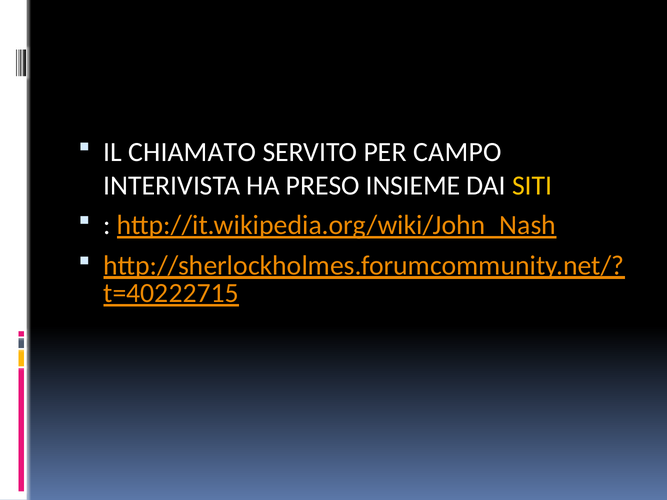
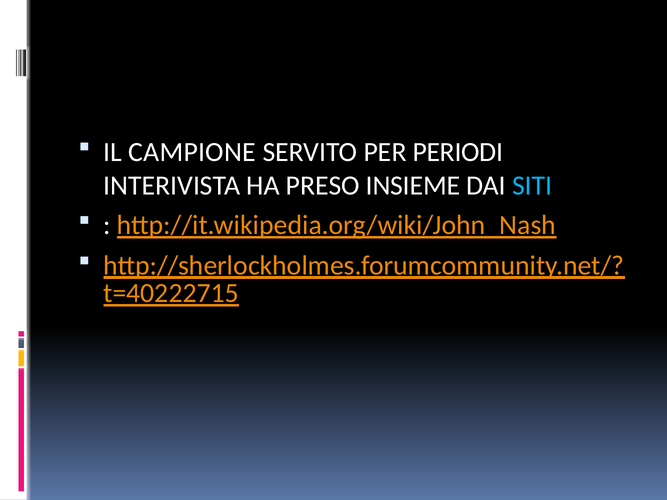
CHIAMATO: CHIAMATO -> CAMPIONE (192, 152)
CAMPO: CAMPO -> PERIODI (458, 152)
SITI colour: yellow -> light blue (532, 185)
